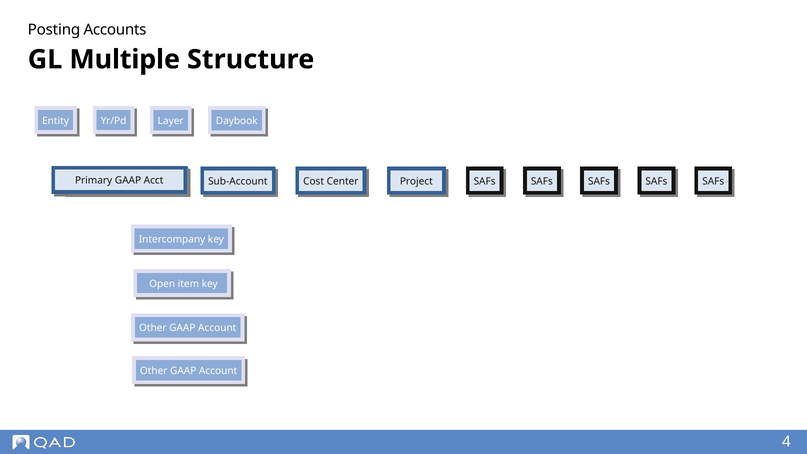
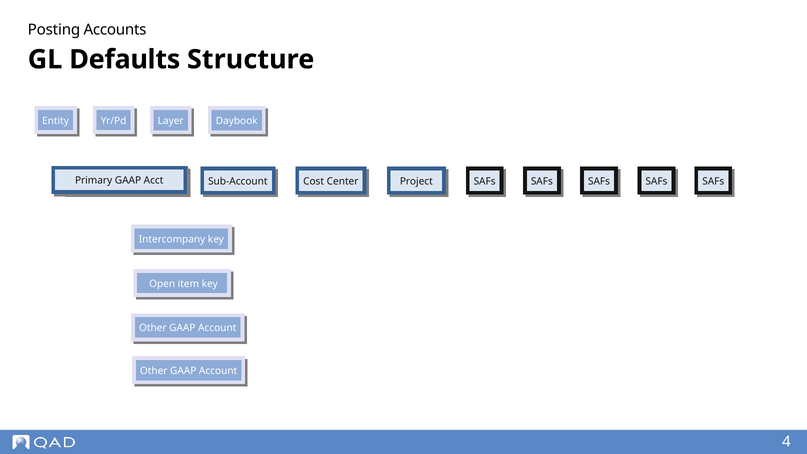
Multiple: Multiple -> Defaults (125, 59)
